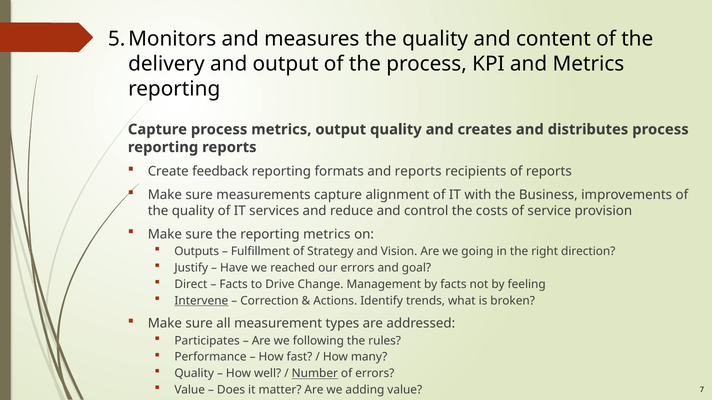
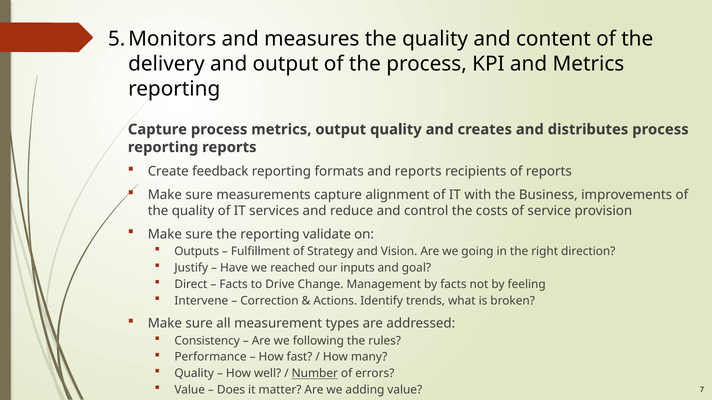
reporting metrics: metrics -> validate (327, 235)
our errors: errors -> inputs (358, 268)
Intervene underline: present -> none (201, 301)
Participates: Participates -> Consistency (207, 341)
